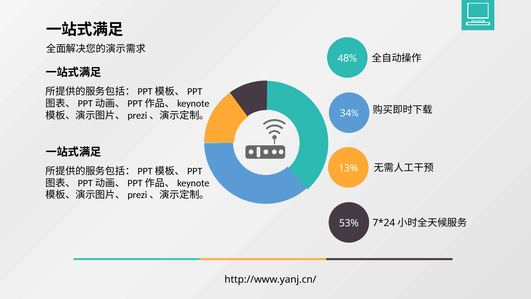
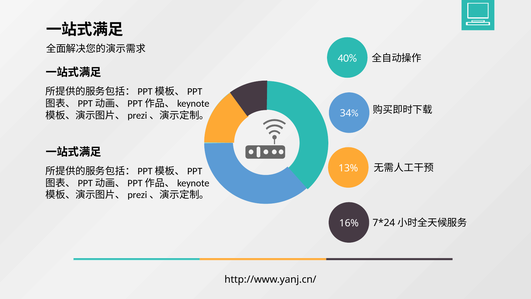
48%: 48% -> 40% (347, 58)
53%: 53% -> 16% (349, 223)
